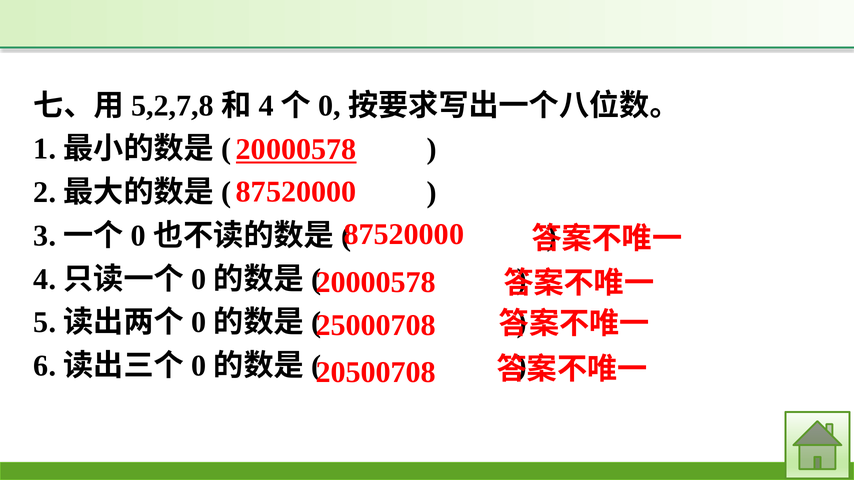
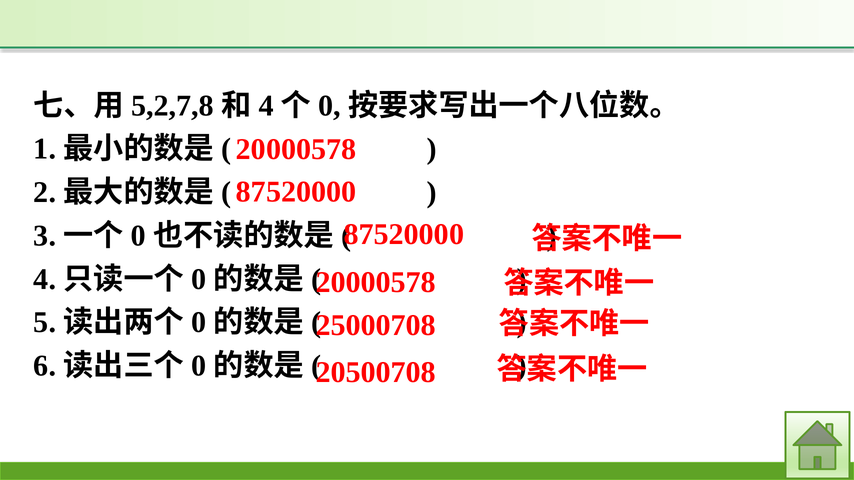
20000578 underline: present -> none (296, 150)
